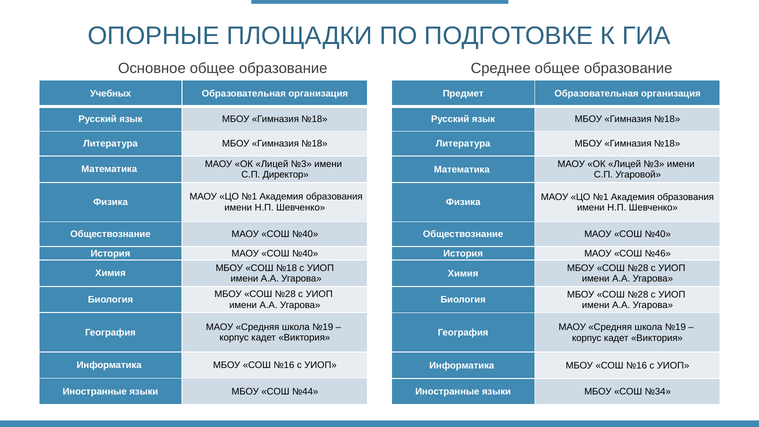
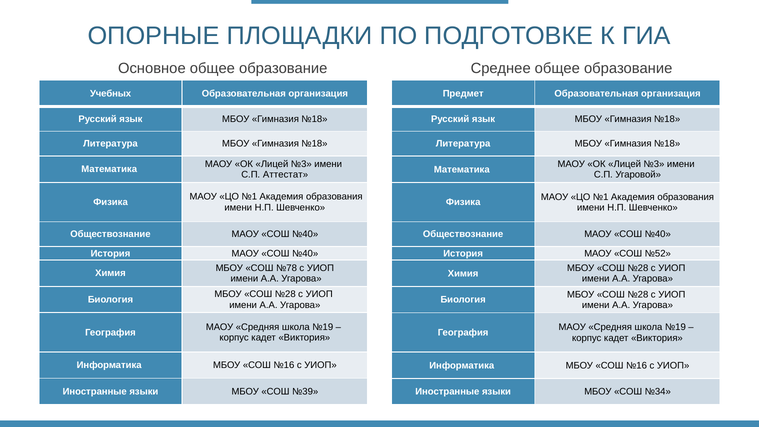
Директор: Директор -> Аттестат (286, 175)
№46: №46 -> №52 (658, 254)
СОШ №18: №18 -> №78 (287, 268)
№44: №44 -> №39 (305, 391)
